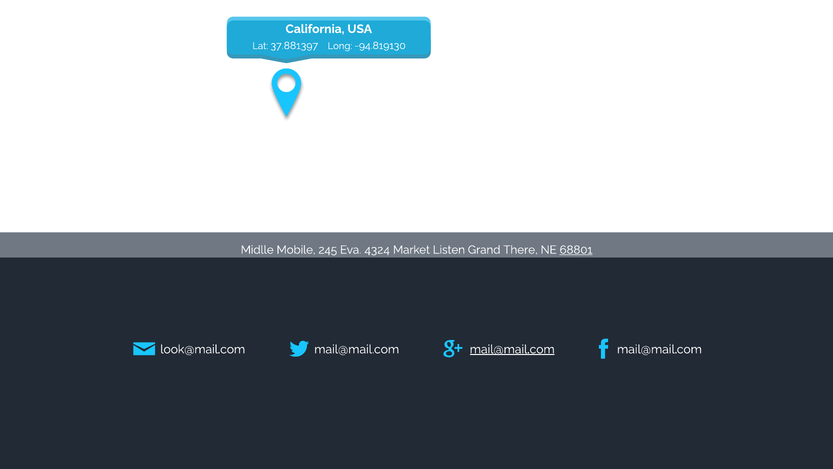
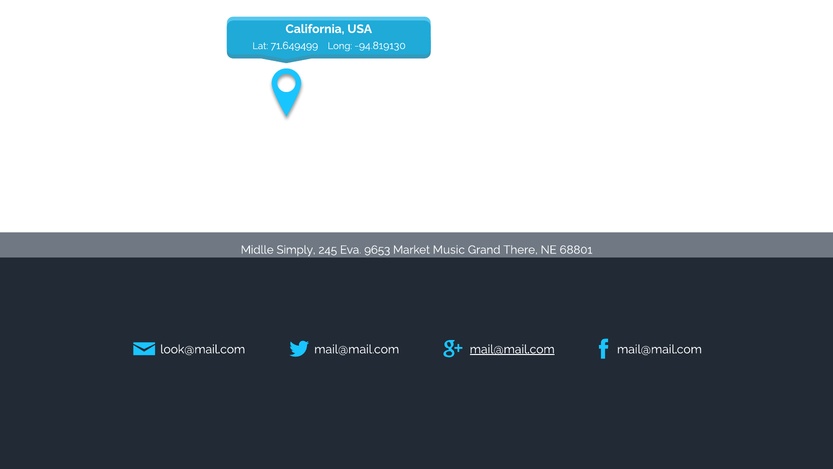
37.881397: 37.881397 -> 71.649499 (294, 46)
Mobile: Mobile -> Simply (296, 250)
4324: 4324 -> 9653 (377, 250)
Listen: Listen -> Music (449, 250)
68801 underline: present -> none (576, 250)
